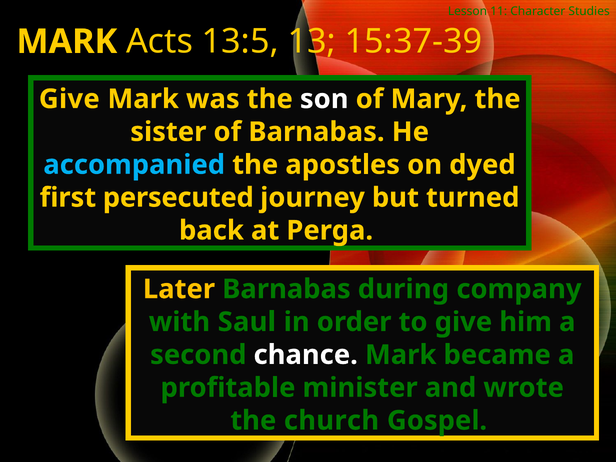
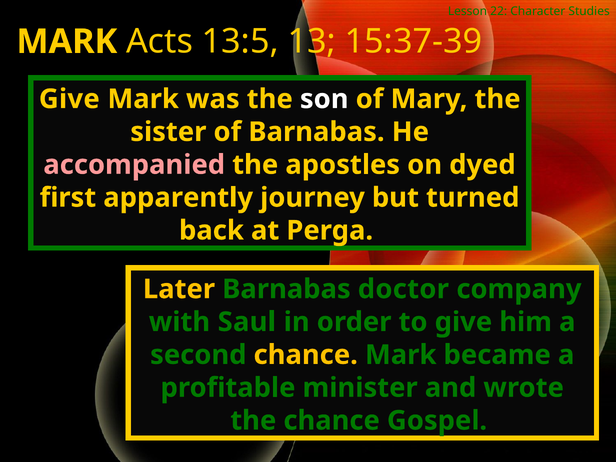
11: 11 -> 22 (499, 11)
accompanied colour: light blue -> pink (134, 165)
persecuted: persecuted -> apparently (178, 198)
during: during -> doctor (403, 289)
chance colour: white -> yellow (306, 355)
the church: church -> chance (332, 421)
